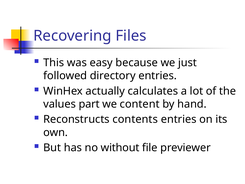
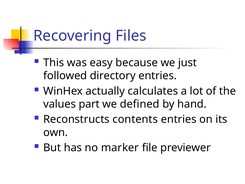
content: content -> defined (140, 104)
without: without -> marker (120, 148)
